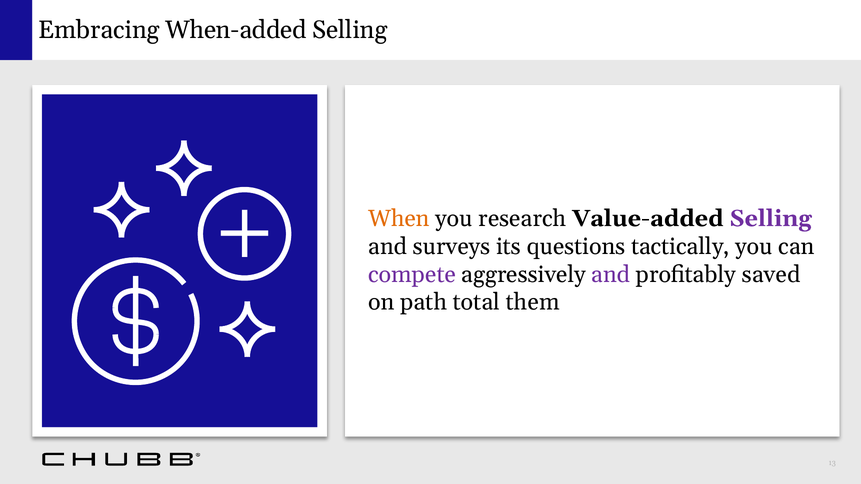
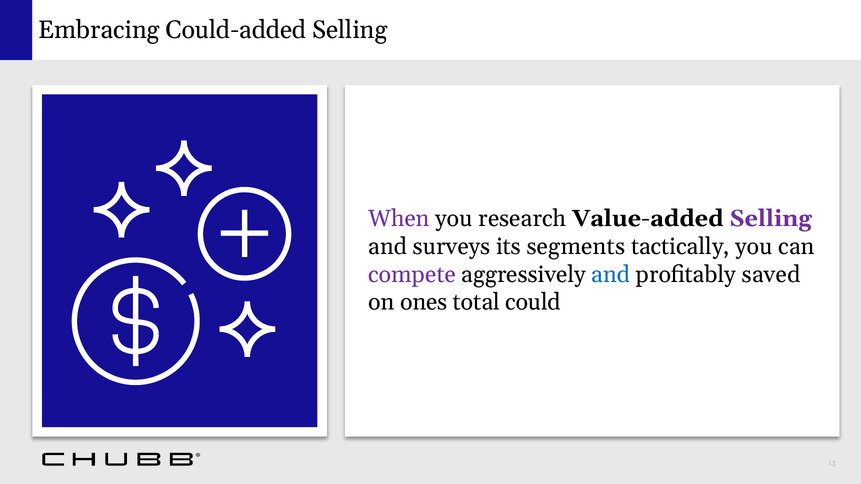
When-added: When-added -> Could-added (236, 30)
When colour: orange -> purple (399, 219)
questions: questions -> segments (576, 247)
and colour: purple -> blue (611, 275)
path: path -> ones (424, 302)
them: them -> could (533, 302)
